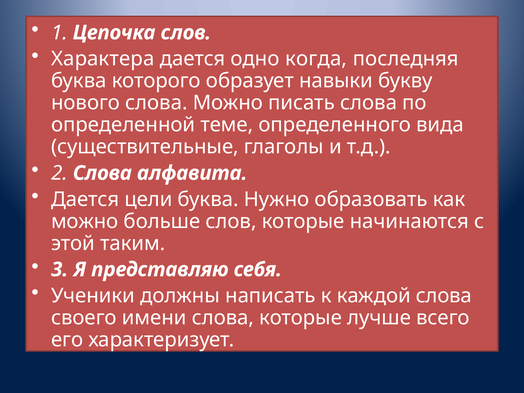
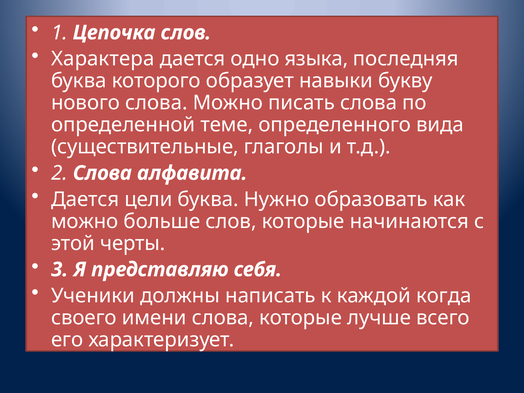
когда: когда -> языка (316, 59)
таким: таким -> черты (133, 243)
каждой слова: слова -> когда (444, 296)
